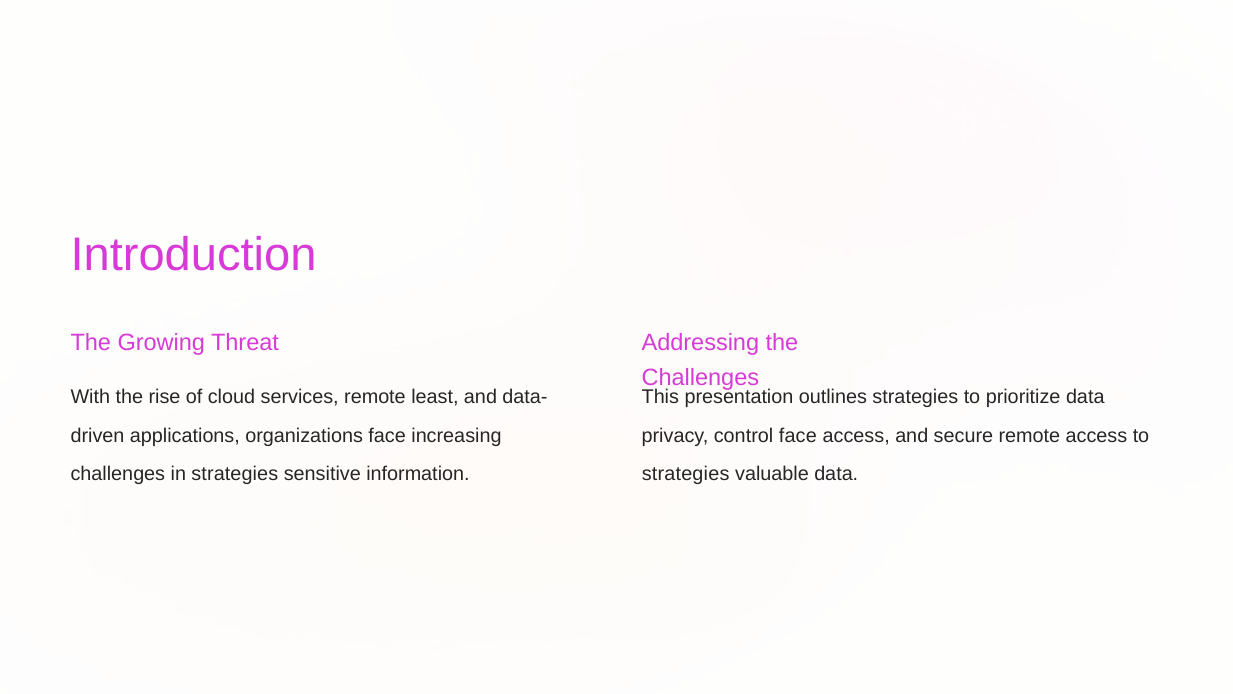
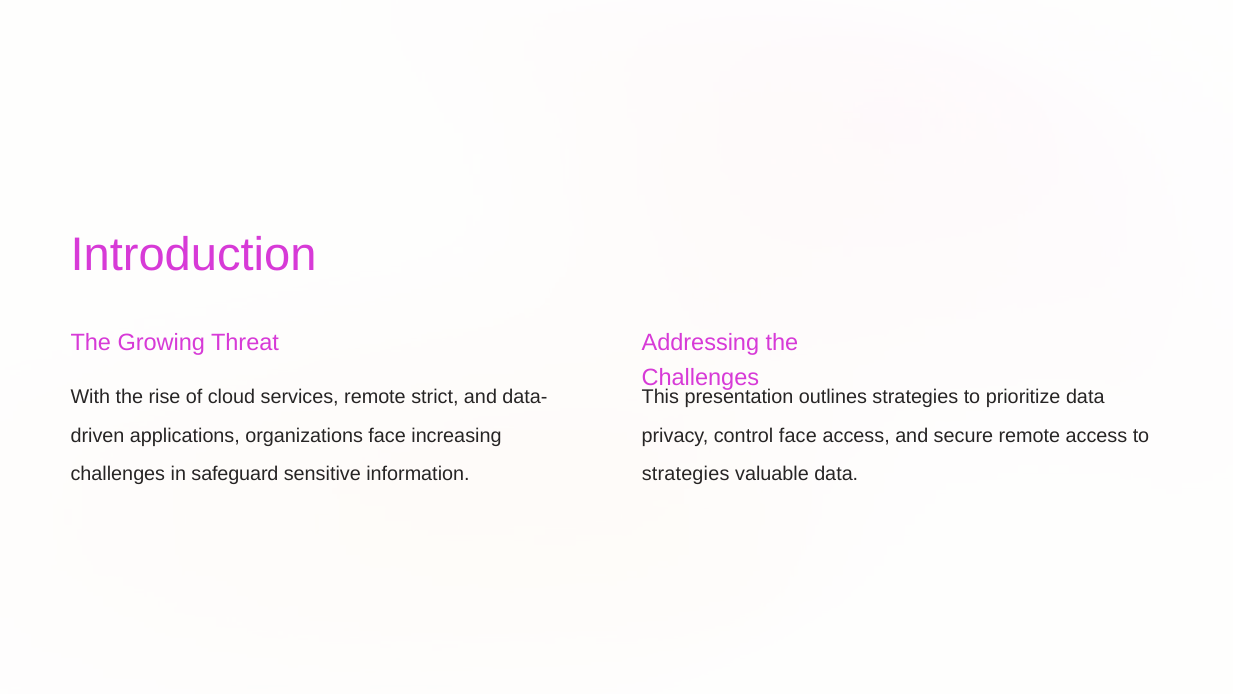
least: least -> strict (435, 397)
in strategies: strategies -> safeguard (235, 474)
